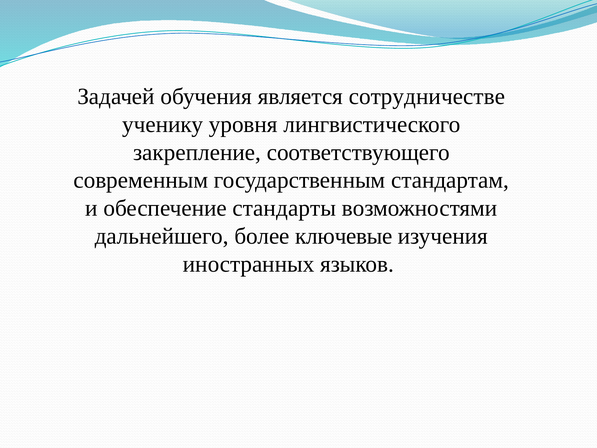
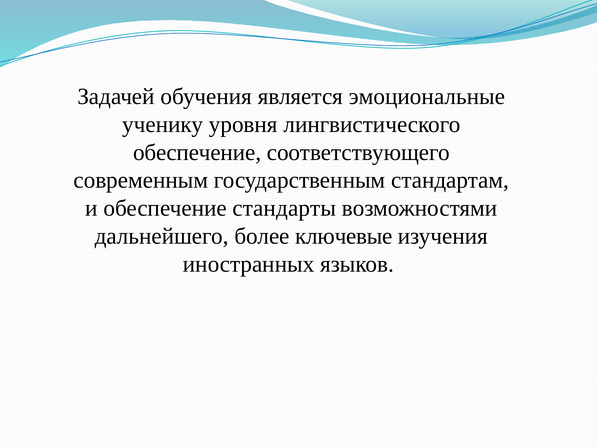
сотрудничестве: сотрудничестве -> эмоциональные (427, 97)
закрепление: закрепление -> обеспечение (197, 152)
